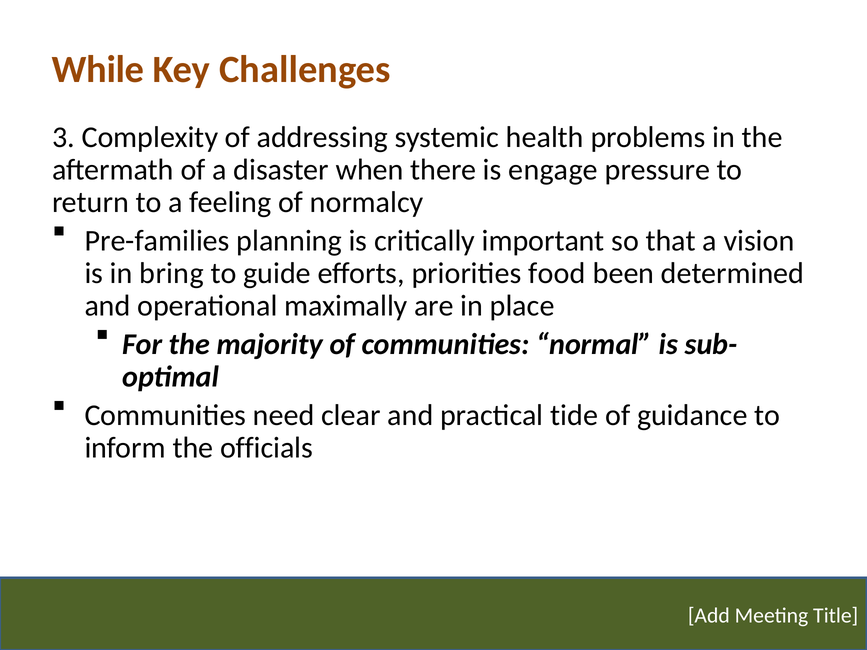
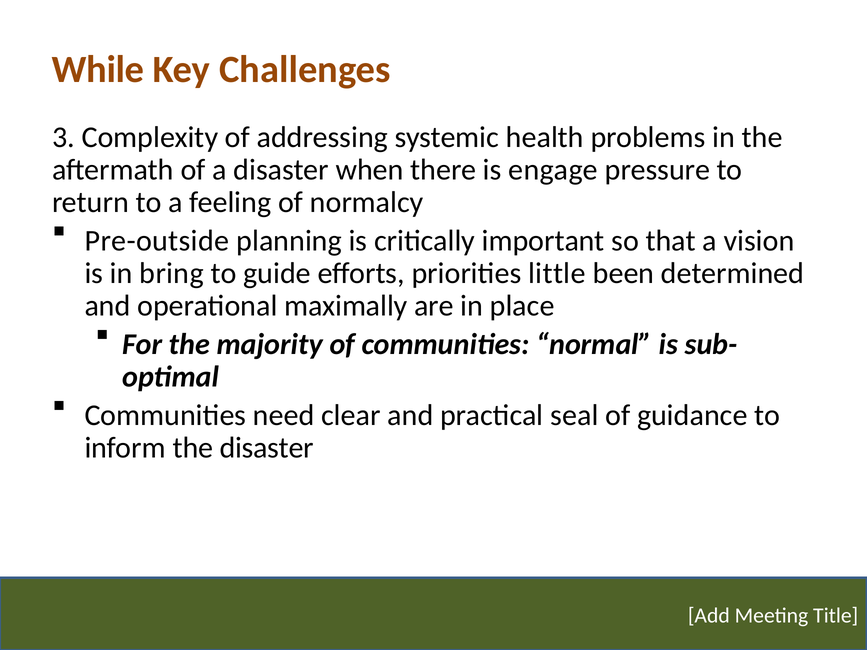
Pre-families: Pre-families -> Pre-outside (157, 241)
food: food -> little (557, 273)
tide: tide -> seal (574, 415)
the officials: officials -> disaster (267, 448)
